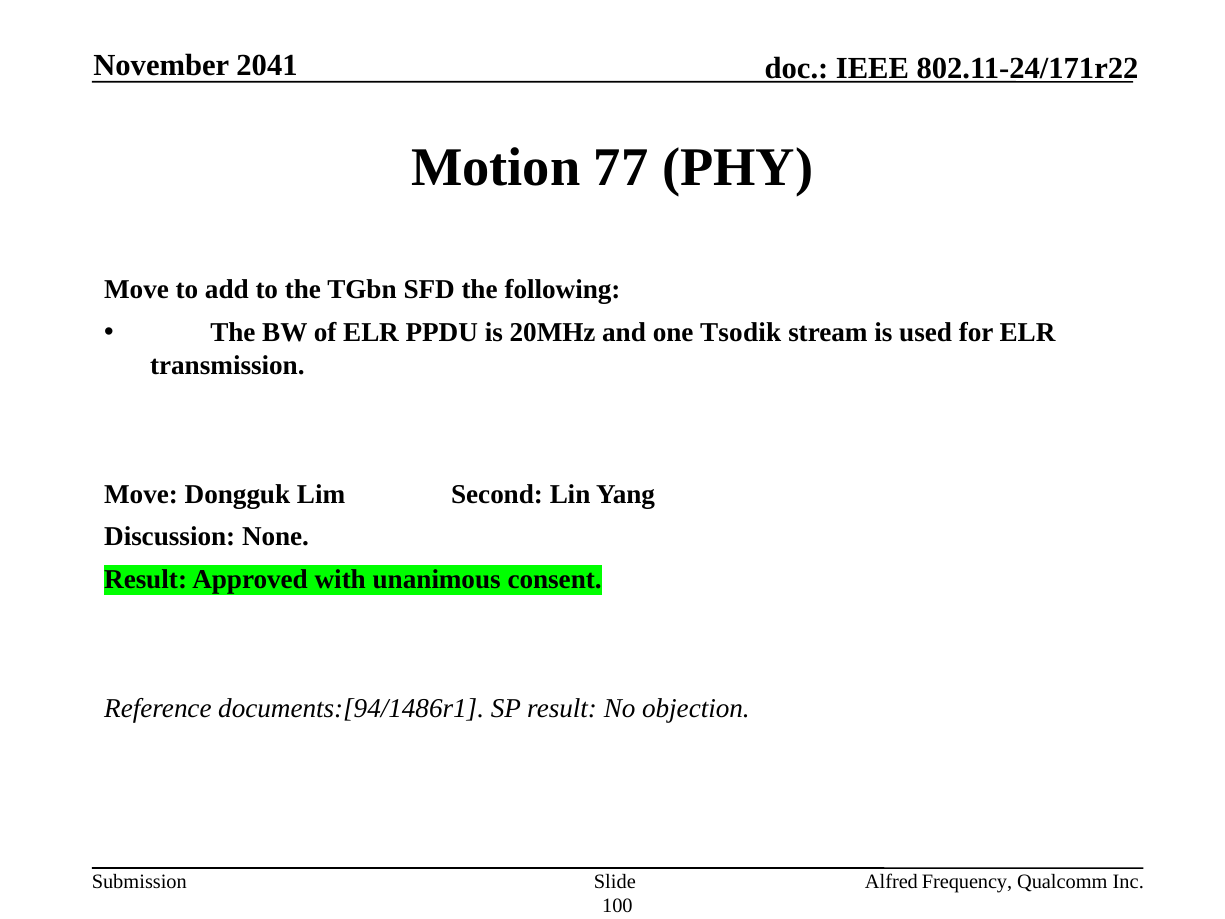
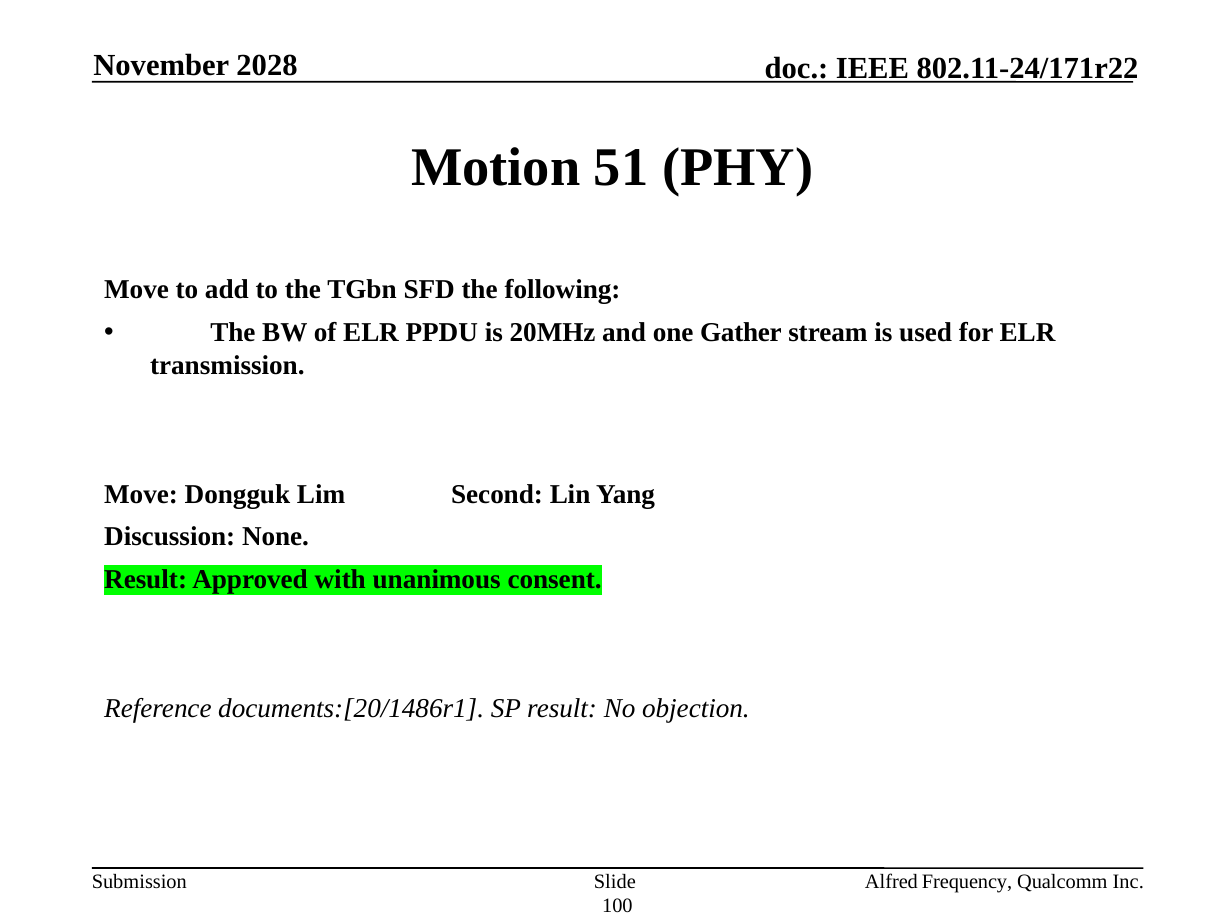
2041: 2041 -> 2028 (267, 65)
77: 77 -> 51 (621, 167)
Tsodik: Tsodik -> Gather (741, 333)
documents:[94/1486r1: documents:[94/1486r1 -> documents:[20/1486r1 (351, 708)
